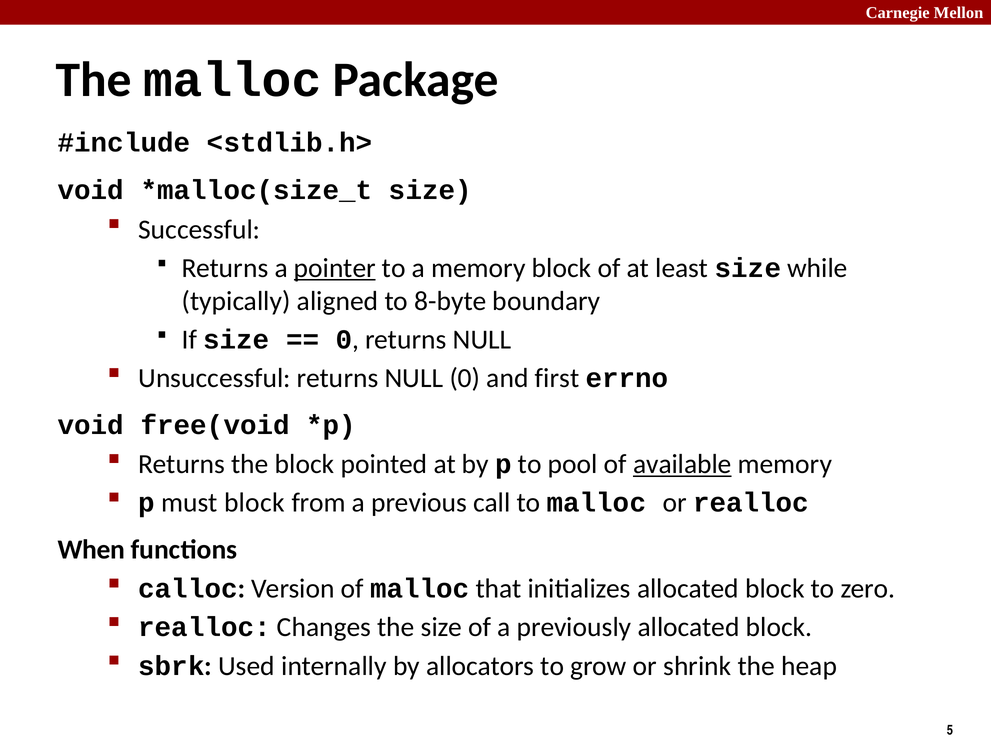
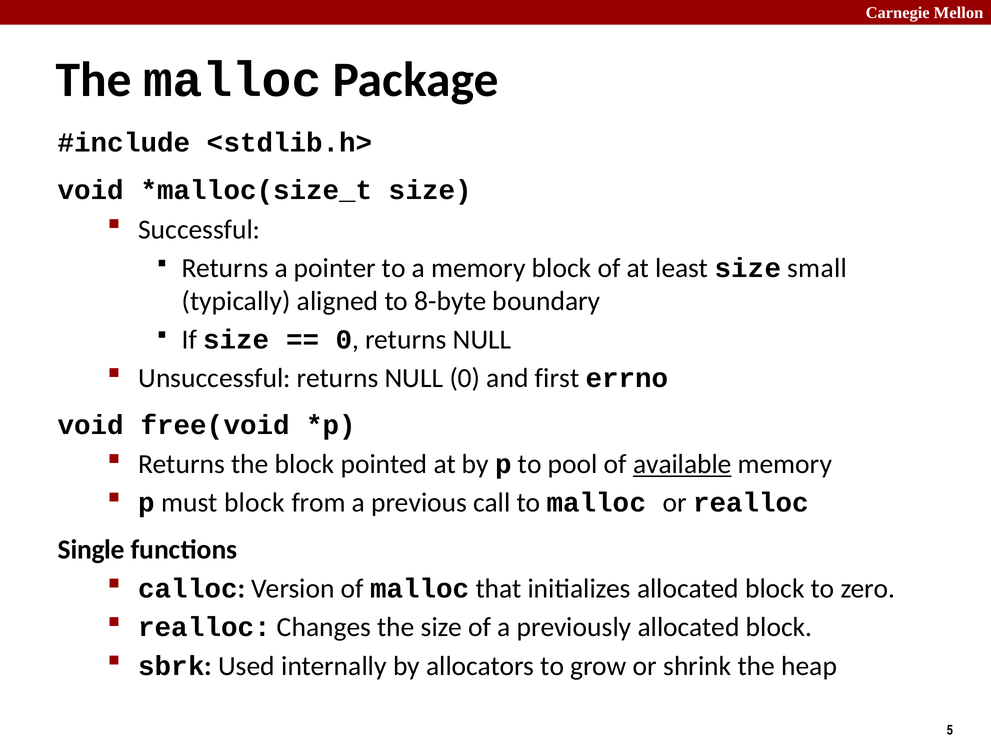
pointer underline: present -> none (335, 268)
while: while -> small (817, 268)
When: When -> Single (91, 550)
